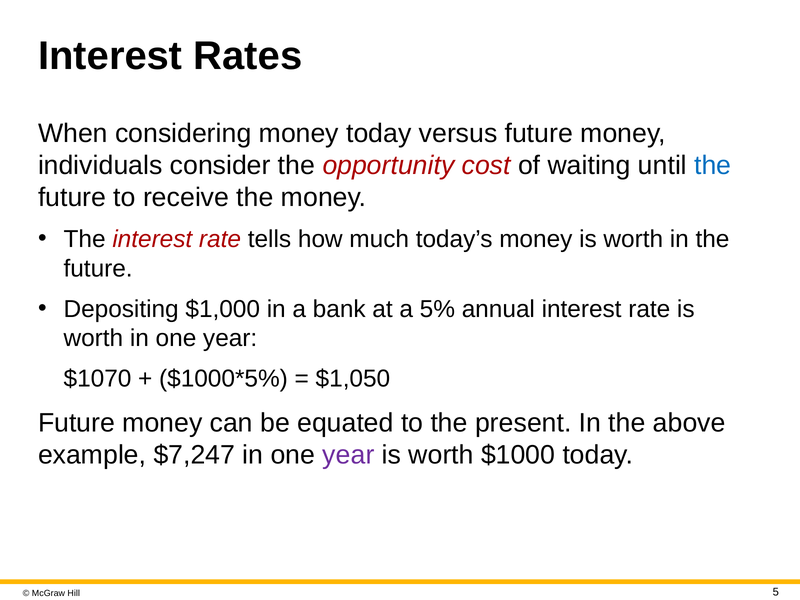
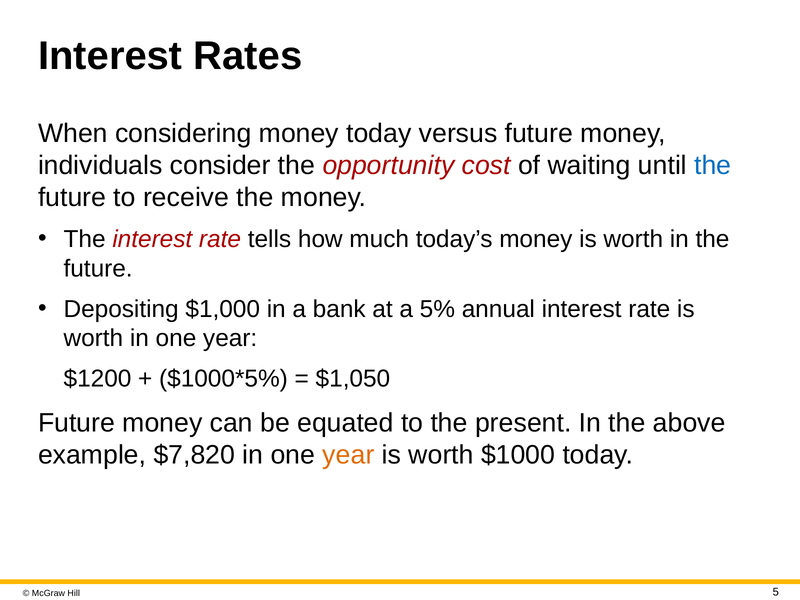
$1070: $1070 -> $1200 (98, 379)
$7,247: $7,247 -> $7,820 (194, 455)
year colour: purple -> orange (348, 455)
